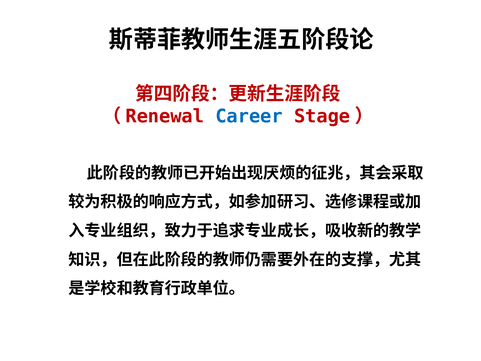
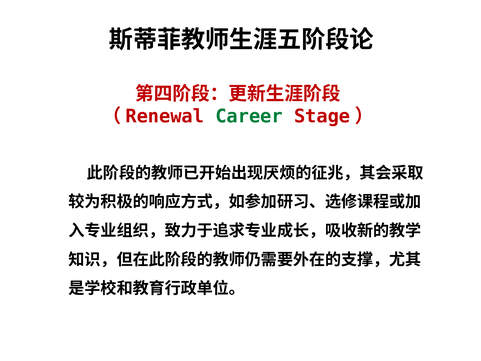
Career colour: blue -> green (249, 116)
